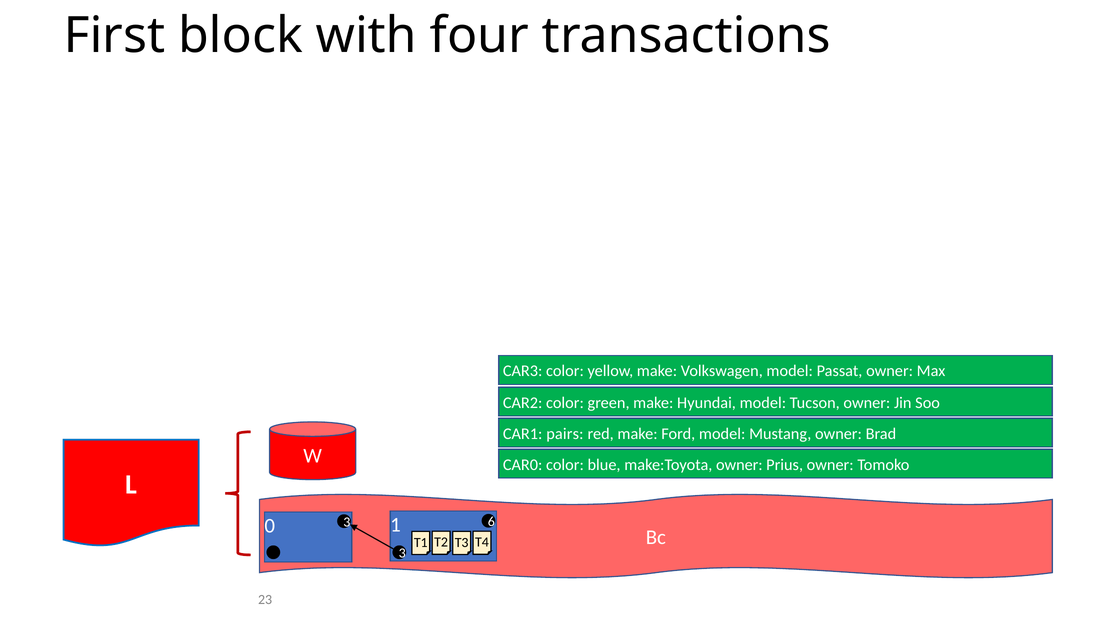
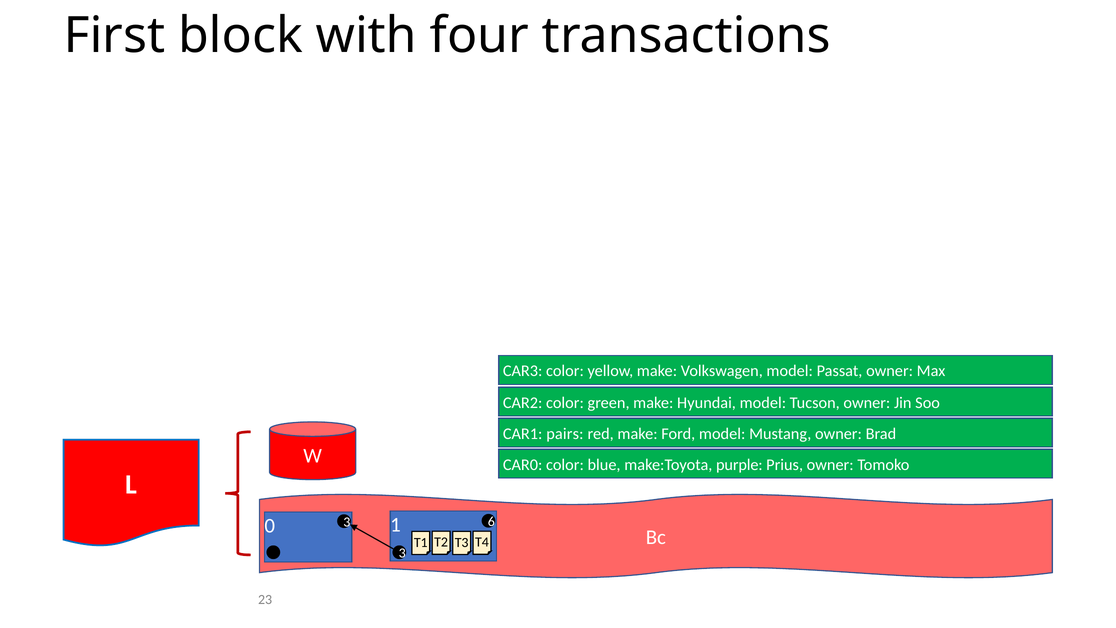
make:Toyota owner: owner -> purple (739, 465)
